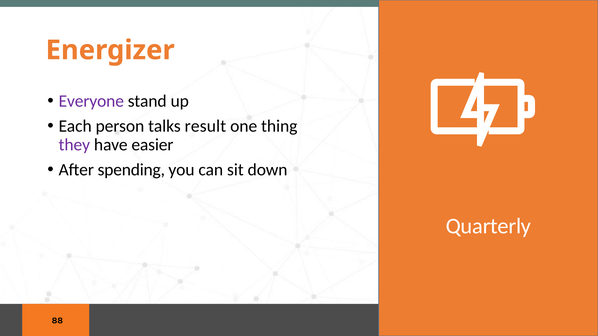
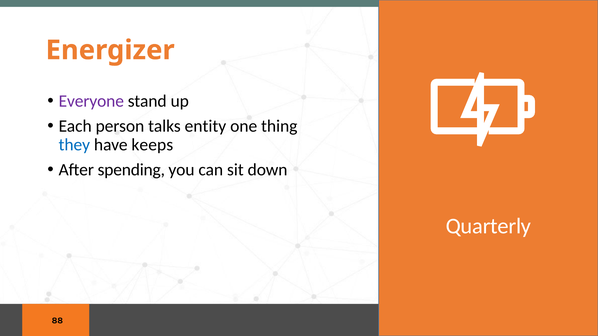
result: result -> entity (205, 126)
they colour: purple -> blue (74, 145)
easier: easier -> keeps (152, 145)
